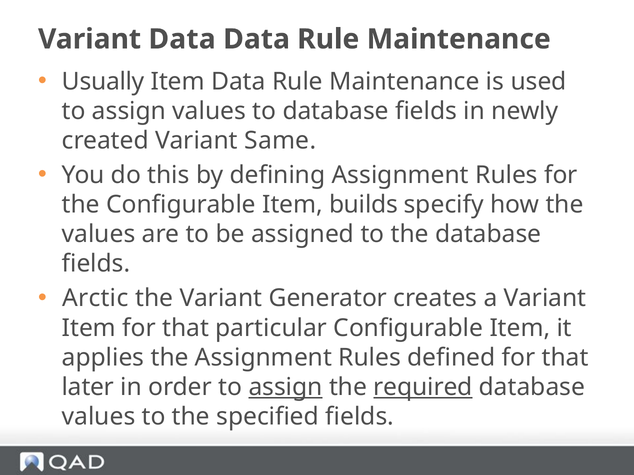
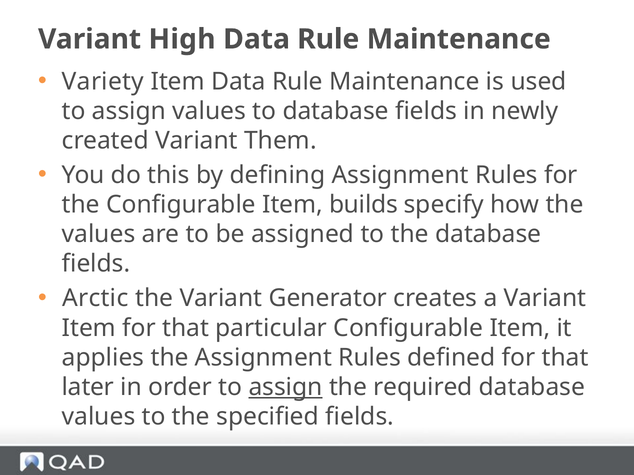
Variant Data: Data -> High (182, 39)
Usually: Usually -> Variety (103, 82)
Same: Same -> Them (280, 141)
required underline: present -> none (423, 387)
